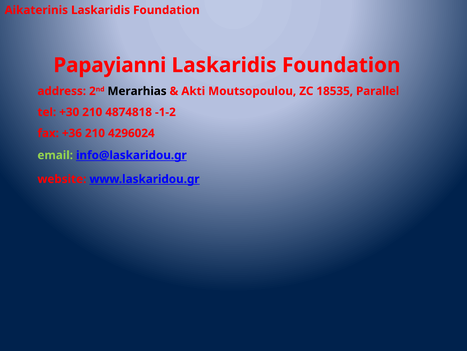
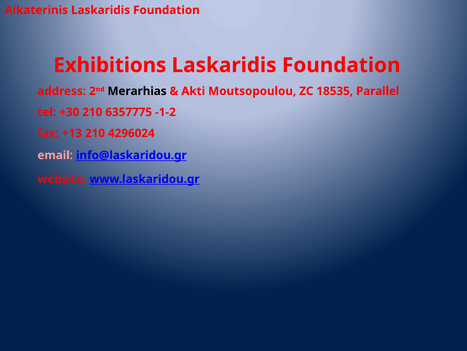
Papayianni: Papayianni -> Exhibitions (110, 65)
4874818: 4874818 -> 6357775 (129, 112)
+36: +36 -> +13 (72, 133)
email colour: light green -> pink (55, 155)
